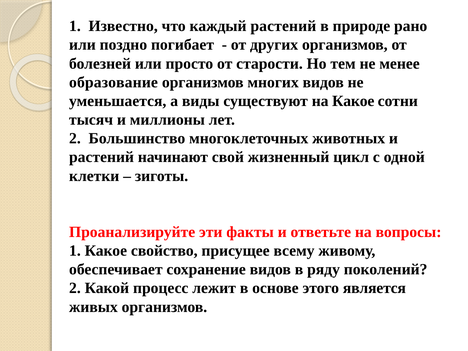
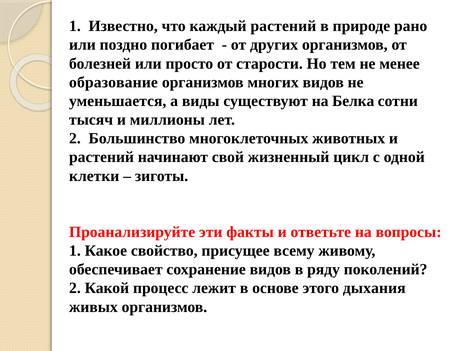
на Какое: Какое -> Белка (353, 101)
является: является -> дыхания (374, 288)
